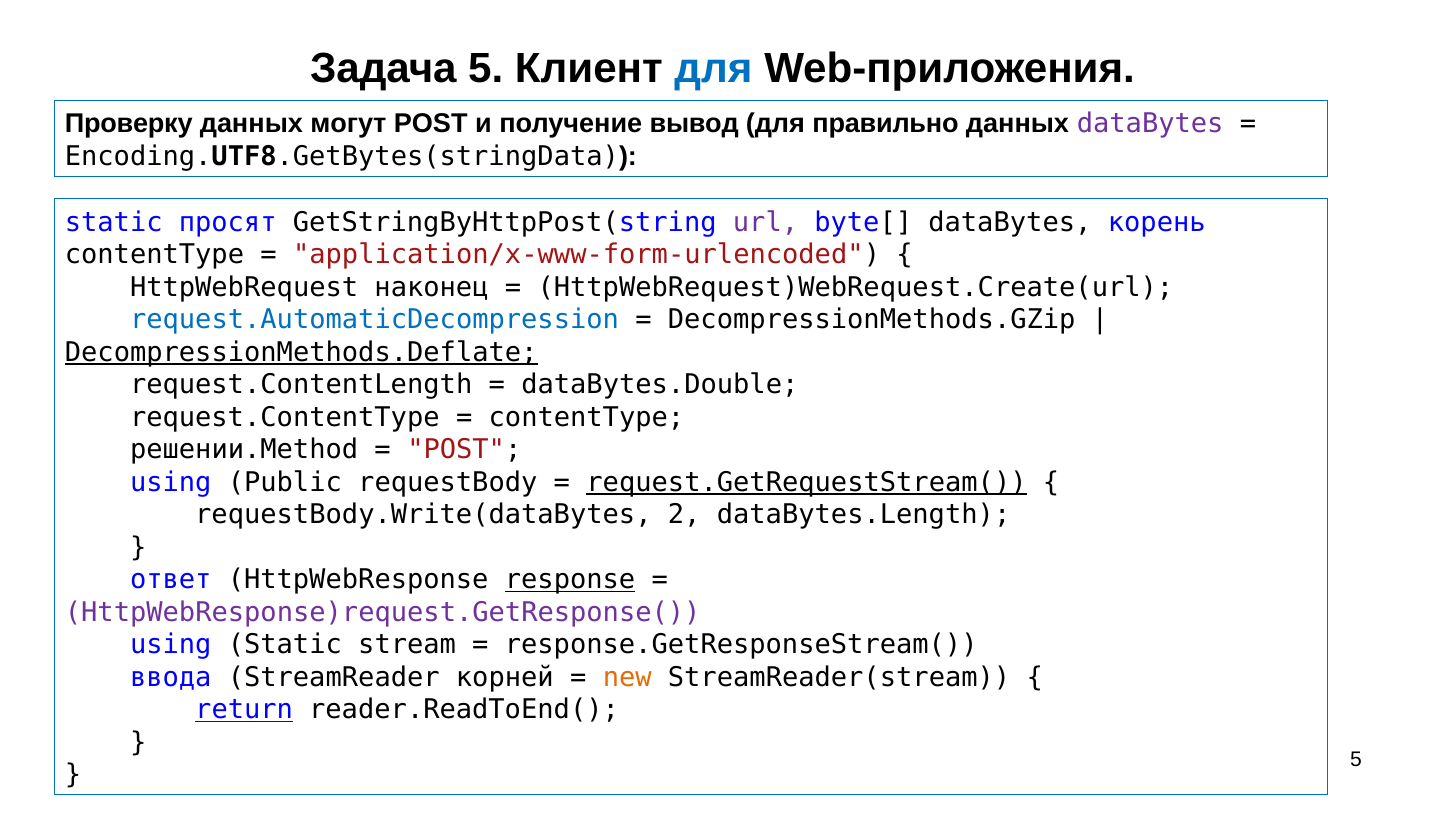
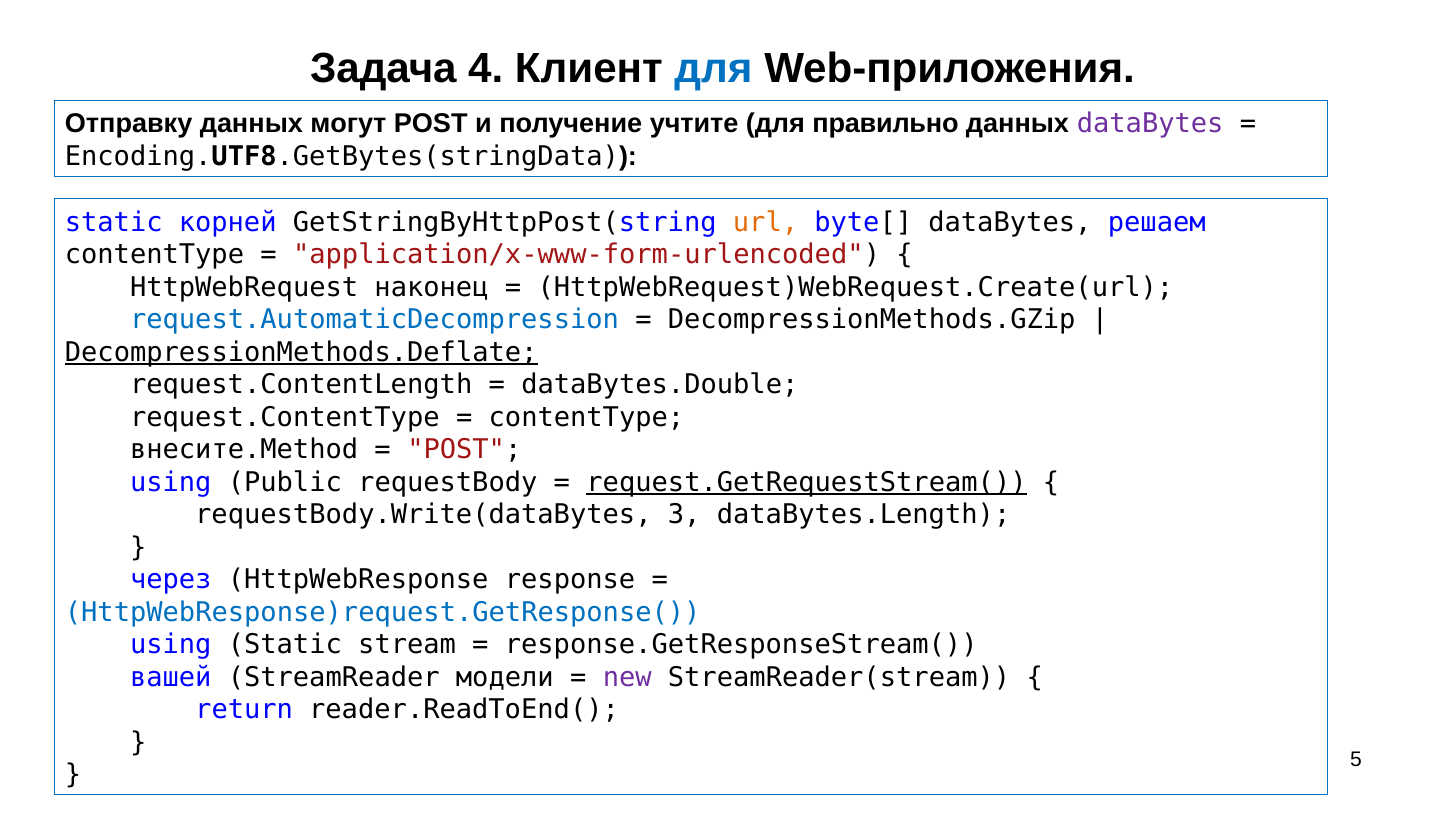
Задача 5: 5 -> 4 (486, 69)
Проверку: Проверку -> Отправку (129, 124)
вывод: вывод -> учтите (694, 124)
просят: просят -> корней (228, 222)
url colour: purple -> orange (766, 222)
корень: корень -> решаем (1157, 222)
решении.Method: решении.Method -> внесите.Method (244, 450)
2: 2 -> 3 (684, 515)
ответ: ответ -> через (171, 580)
response underline: present -> none (570, 580)
HttpWebResponse)request.GetResponse( colour: purple -> blue (383, 612)
ввода: ввода -> вашей (171, 677)
корней: корней -> модели (505, 677)
new colour: orange -> purple (627, 677)
return underline: present -> none (244, 710)
